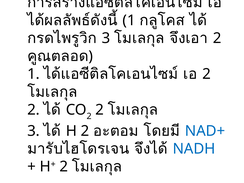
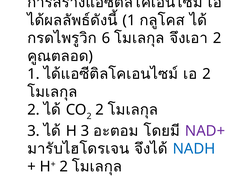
3: 3 -> 6 (106, 38)
H 2: 2 -> 3 (85, 131)
NAD+ colour: blue -> purple (205, 131)
